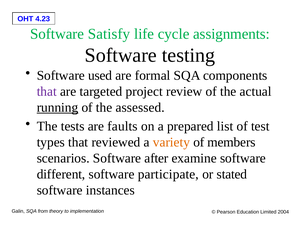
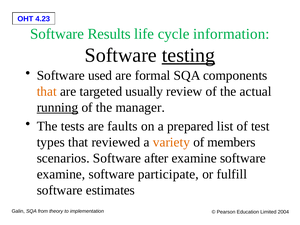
Satisfy: Satisfy -> Results (109, 34)
assignments: assignments -> information (231, 34)
testing underline: none -> present (188, 55)
that colour: purple -> orange (47, 91)
project: project -> usually (144, 91)
assessed: assessed -> manager (140, 107)
different: different -> examine (61, 174)
stated: stated -> fulfill (232, 174)
instances: instances -> estimates (110, 190)
